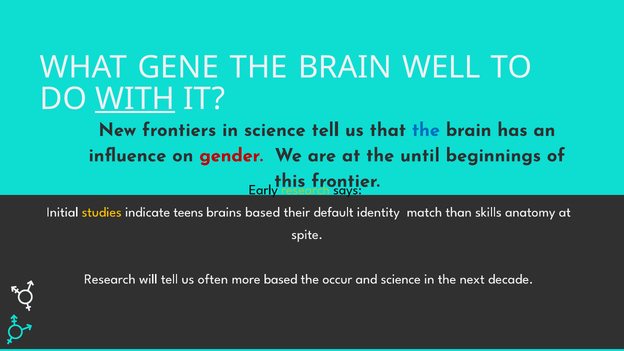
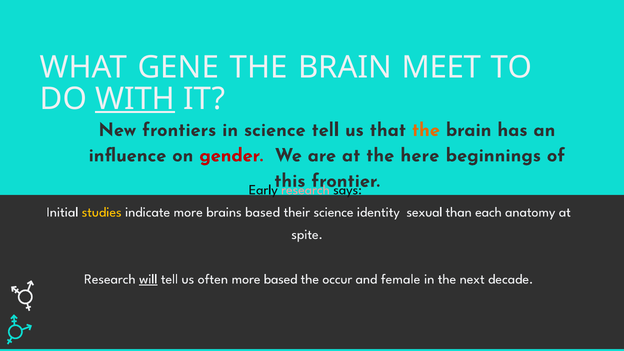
WELL: WELL -> MEET (442, 68)
the colour: blue -> orange (426, 130)
until: until -> here (420, 155)
research colour: light green -> pink (306, 190)
indicate teens: teens -> more (188, 212)
their default: default -> science (334, 212)
match: match -> sexual (424, 212)
skills: skills -> each (488, 212)
will underline: none -> present (148, 279)
and science: science -> female (401, 279)
